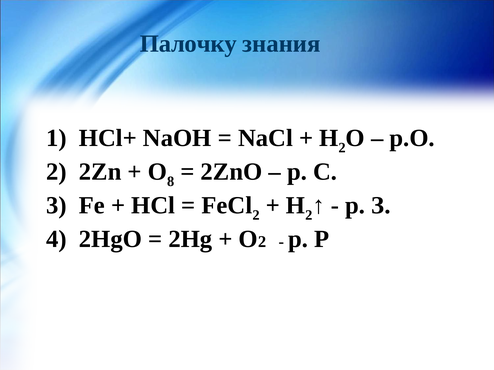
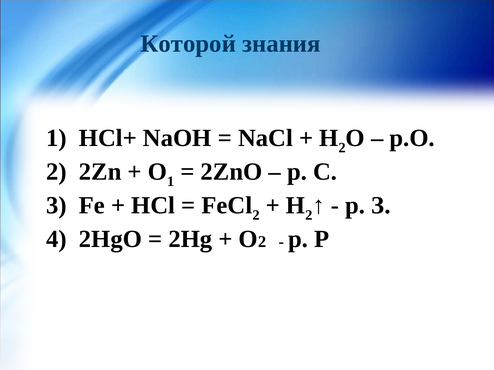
Палочку: Палочку -> Которой (188, 44)
8: 8 -> 1 (171, 182)
